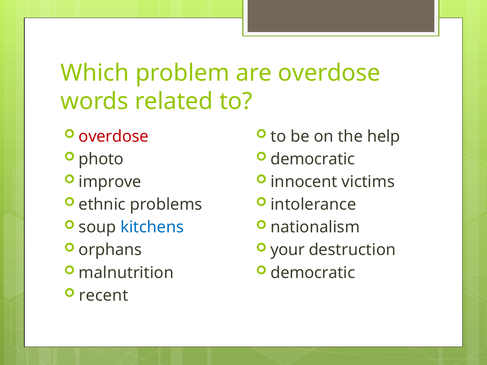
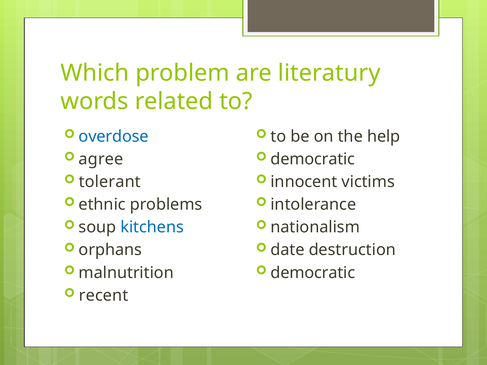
are overdose: overdose -> literatury (329, 73)
overdose colour: red -> blue (114, 137)
photo: photo -> agree (101, 159)
improve: improve -> tolerant (110, 182)
your: your -> date (288, 250)
